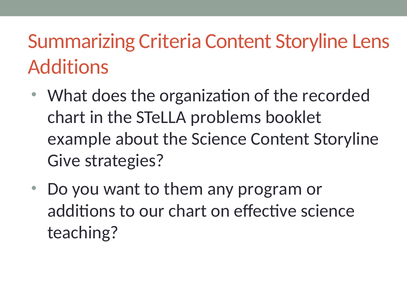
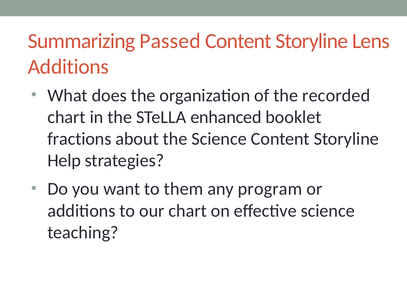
Criteria: Criteria -> Passed (170, 41)
problems: problems -> enhanced (226, 117)
example: example -> fractions (79, 139)
Give: Give -> Help (64, 161)
